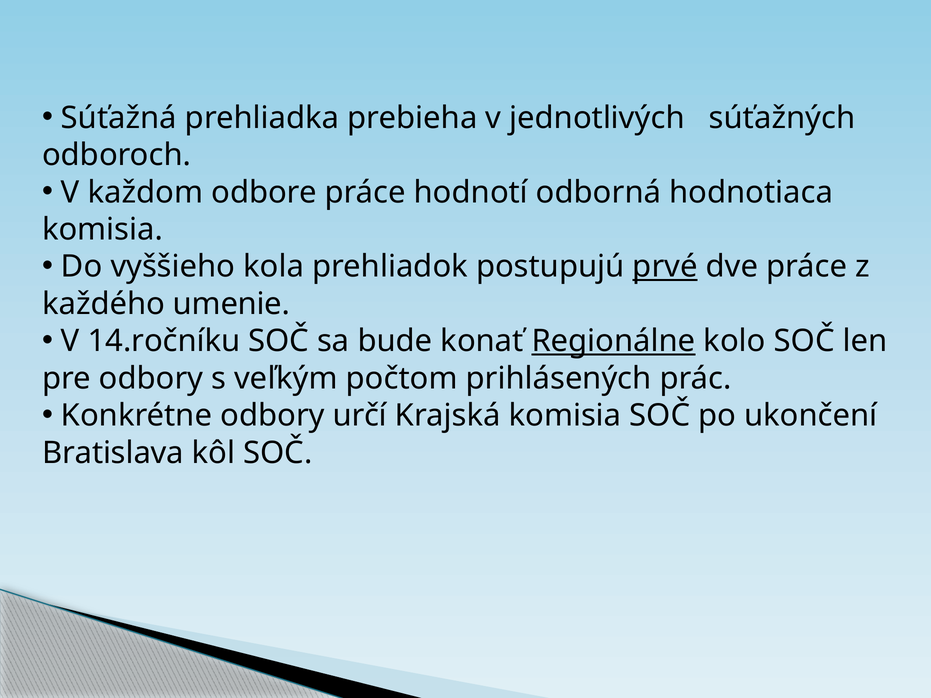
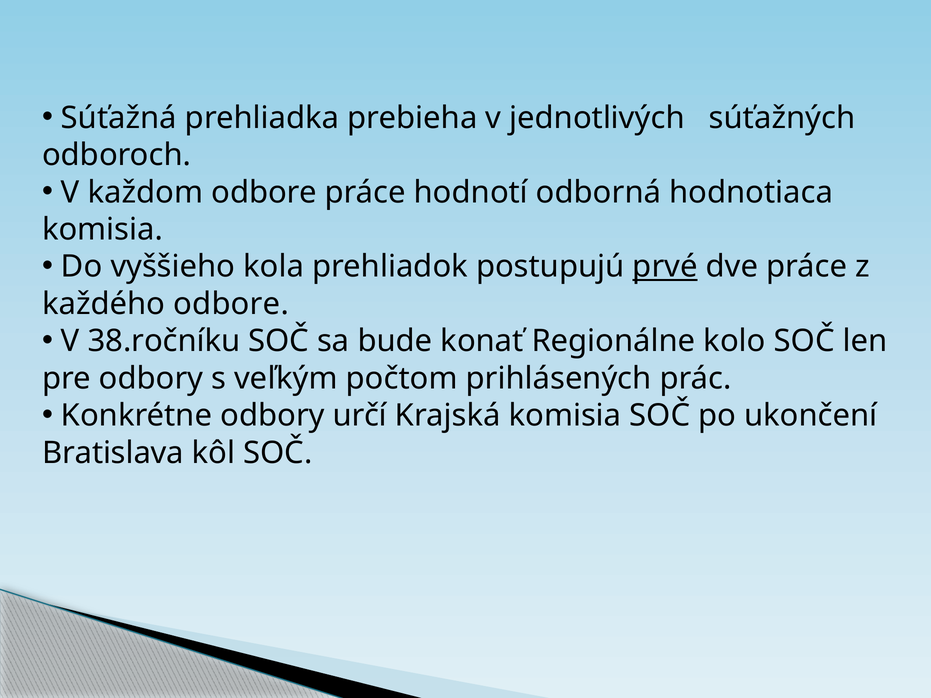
každého umenie: umenie -> odbore (231, 304)
14.ročníku: 14.ročníku -> 38.ročníku (164, 341)
Regionálne underline: present -> none (614, 341)
